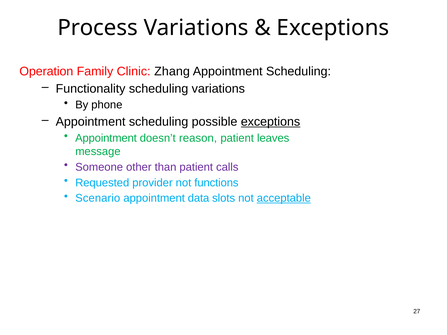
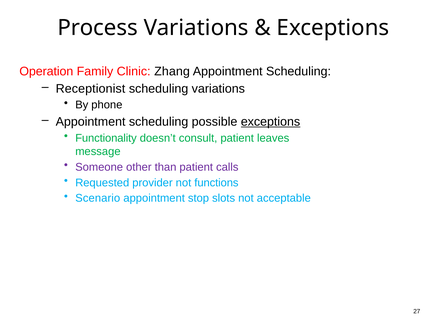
Functionality: Functionality -> Receptionist (91, 89)
Appointment: Appointment -> Functionality (106, 138)
reason: reason -> consult (198, 138)
data: data -> stop (198, 198)
acceptable underline: present -> none (284, 198)
